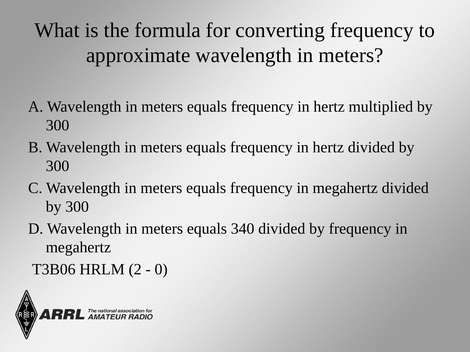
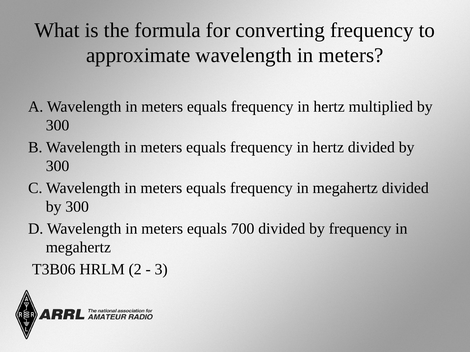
340: 340 -> 700 (243, 229)
0: 0 -> 3 (161, 270)
